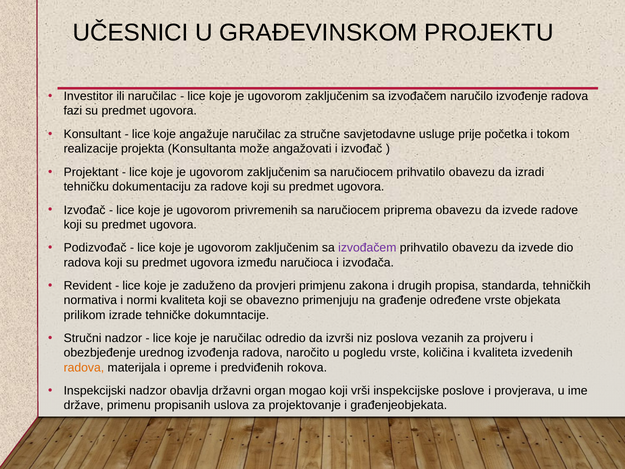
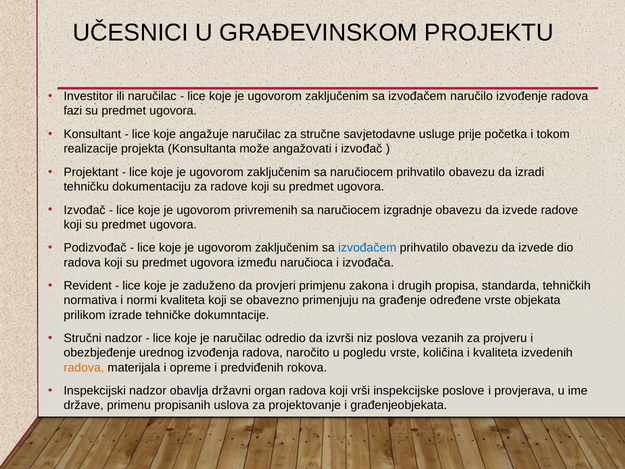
priprema: priprema -> izgradnje (408, 210)
izvođačem colour: purple -> blue (367, 248)
organ mogao: mogao -> radova (307, 391)
